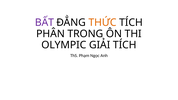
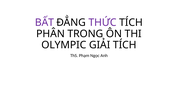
THỨC colour: orange -> purple (102, 23)
